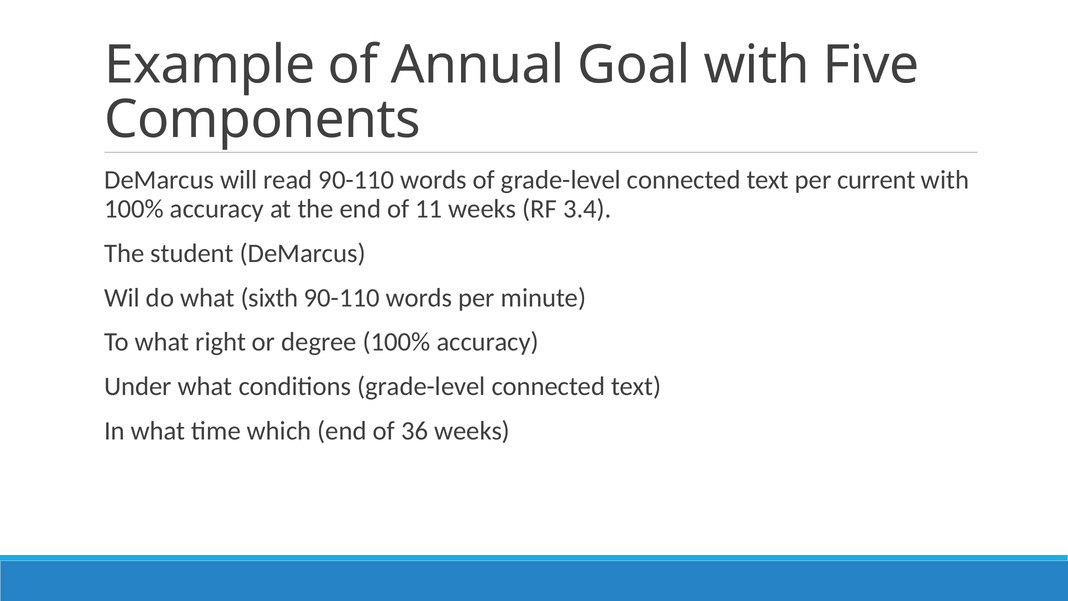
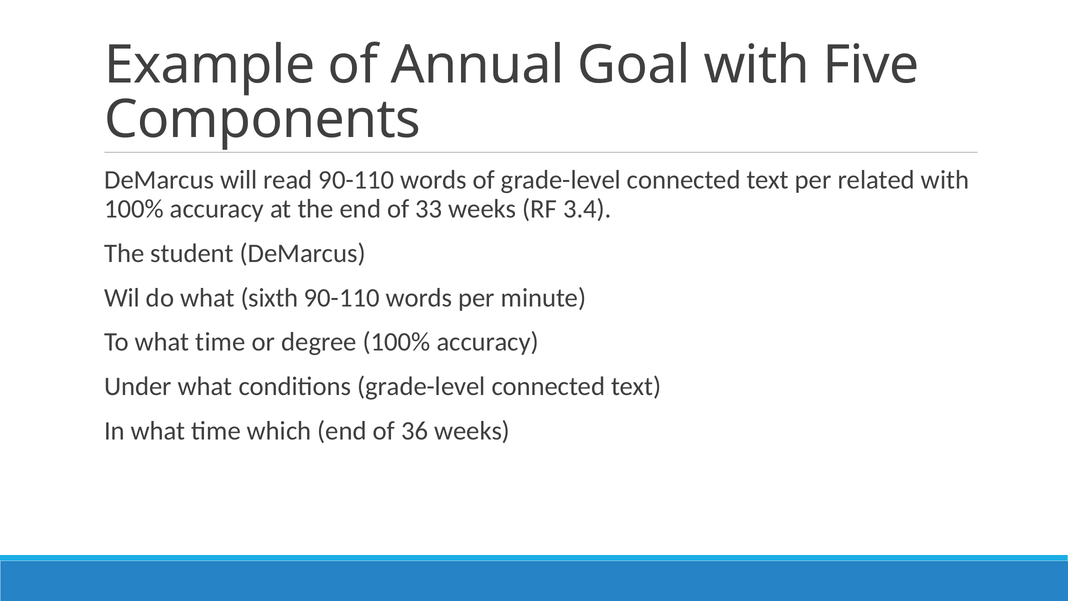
current: current -> related (876, 180)
11: 11 -> 33 (429, 209)
To what right: right -> time (221, 342)
